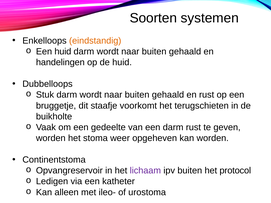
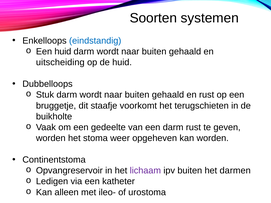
eindstandig colour: orange -> blue (95, 41)
handelingen: handelingen -> uitscheiding (60, 62)
protocol: protocol -> darmen (235, 171)
